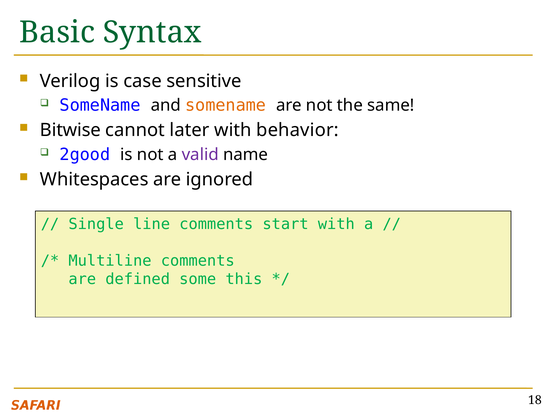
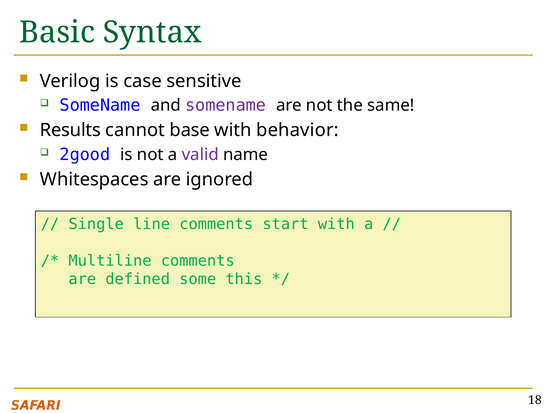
somename colour: orange -> purple (226, 105)
Bitwise: Bitwise -> Results (70, 130)
later: later -> base (190, 130)
